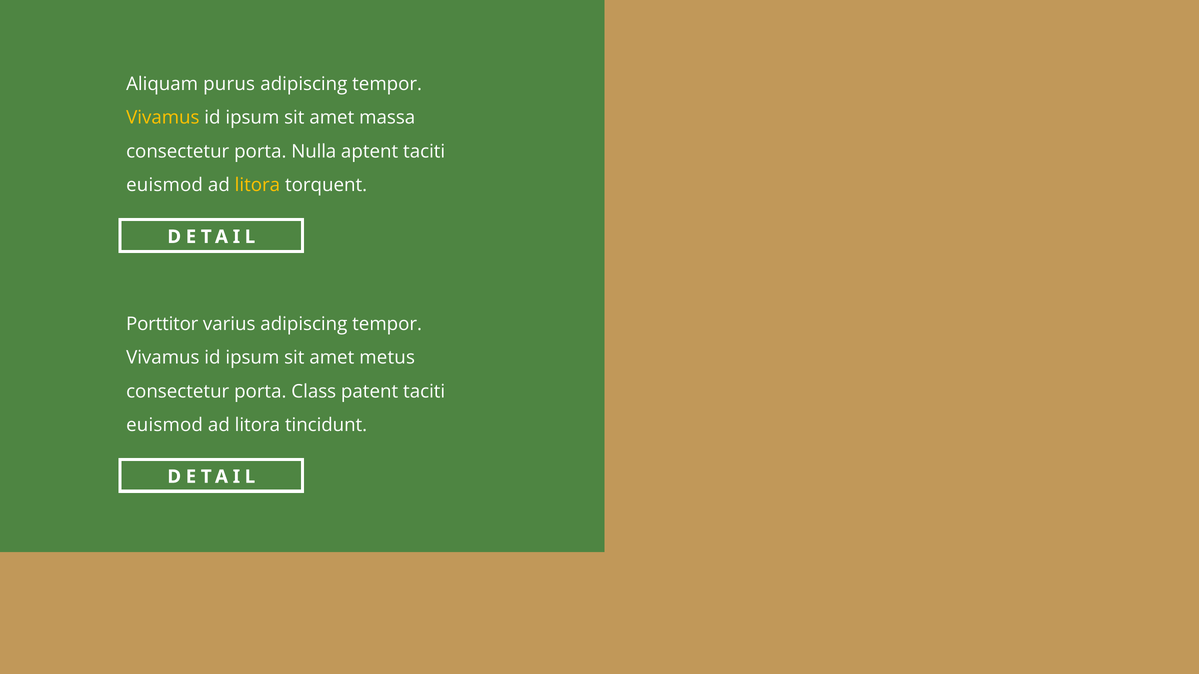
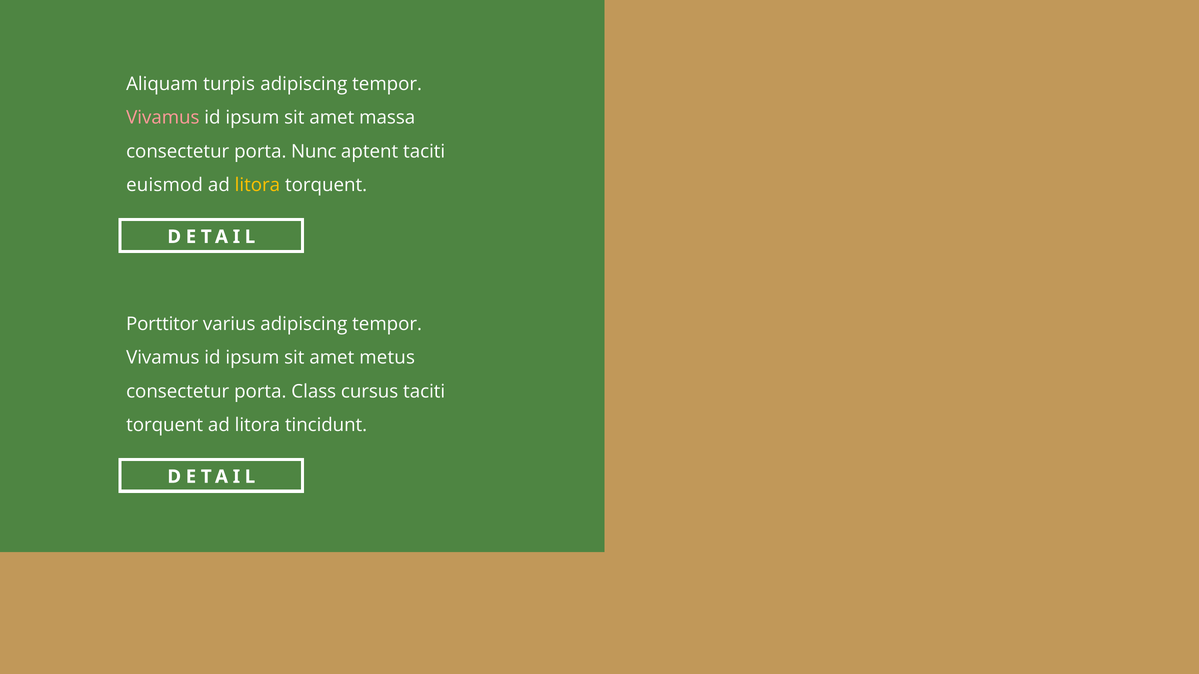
purus: purus -> turpis (229, 84)
Vivamus colour: yellow -> pink (163, 118)
Nulla: Nulla -> Nunc (314, 152)
patent: patent -> cursus (370, 392)
euismod: euismod -> torquent (165, 425)
